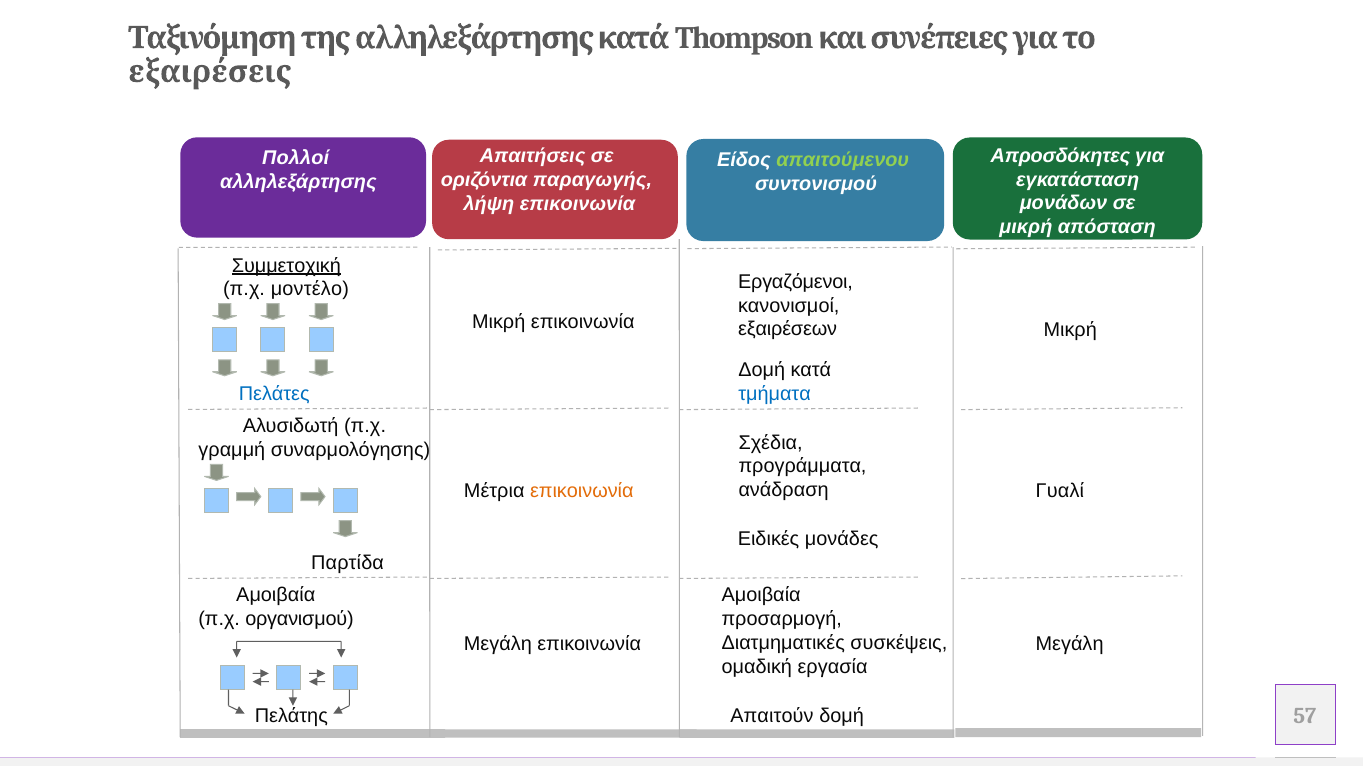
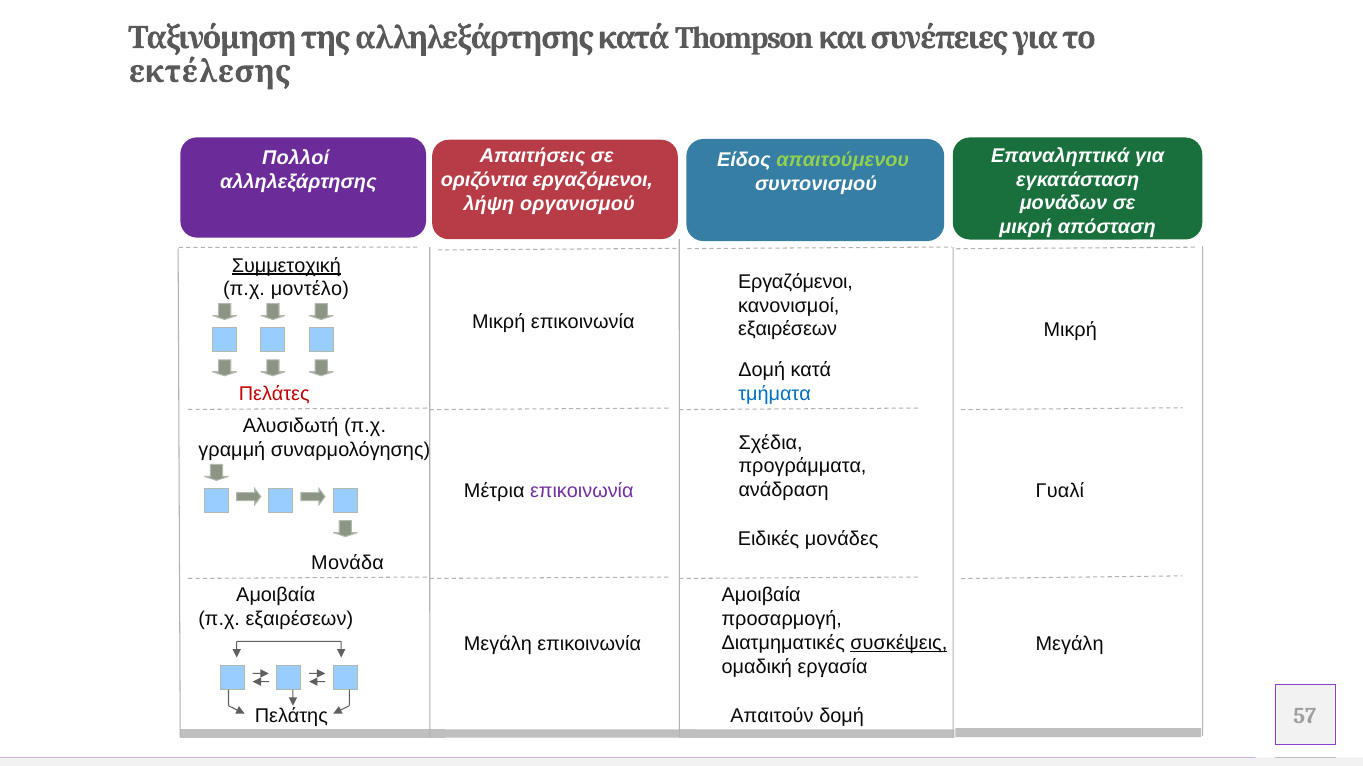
εξαιρέσεις: εξαιρέσεις -> εκτέλεσης (210, 72)
Απροσδόκητες: Απροσδόκητες -> Επαναληπτικά (1060, 156)
οριζόντια παραγωγής: παραγωγής -> εργαζόμενοι (593, 180)
λήψη επικοινωνία: επικοινωνία -> οργανισμού (578, 204)
Πελάτες colour: blue -> red (274, 395)
επικοινωνία colour: orange -> purple (582, 491)
Παρτίδα: Παρτίδα -> Μονάδα (348, 564)
π.χ οργανισμού: οργανισμού -> εξαιρέσεων (299, 620)
συσκέψεις underline: none -> present (899, 644)
